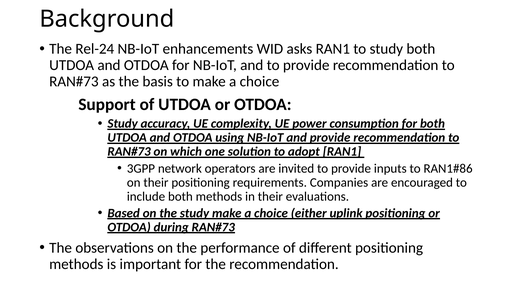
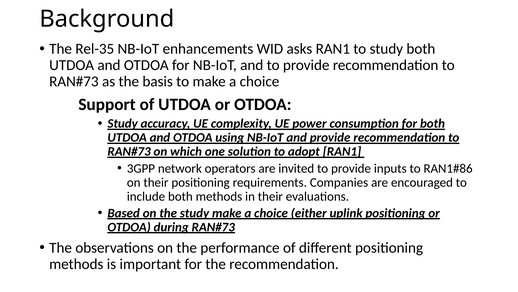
Rel-24: Rel-24 -> Rel-35 (95, 49)
